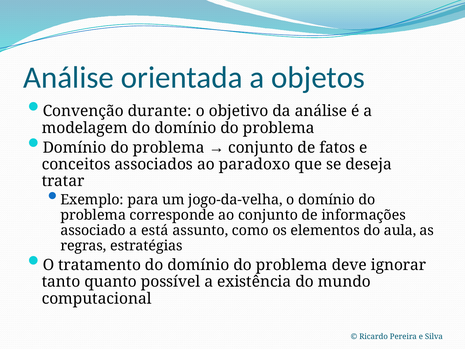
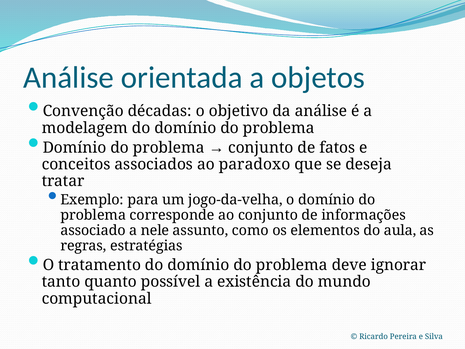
durante: durante -> décadas (160, 111)
está: está -> nele (155, 230)
